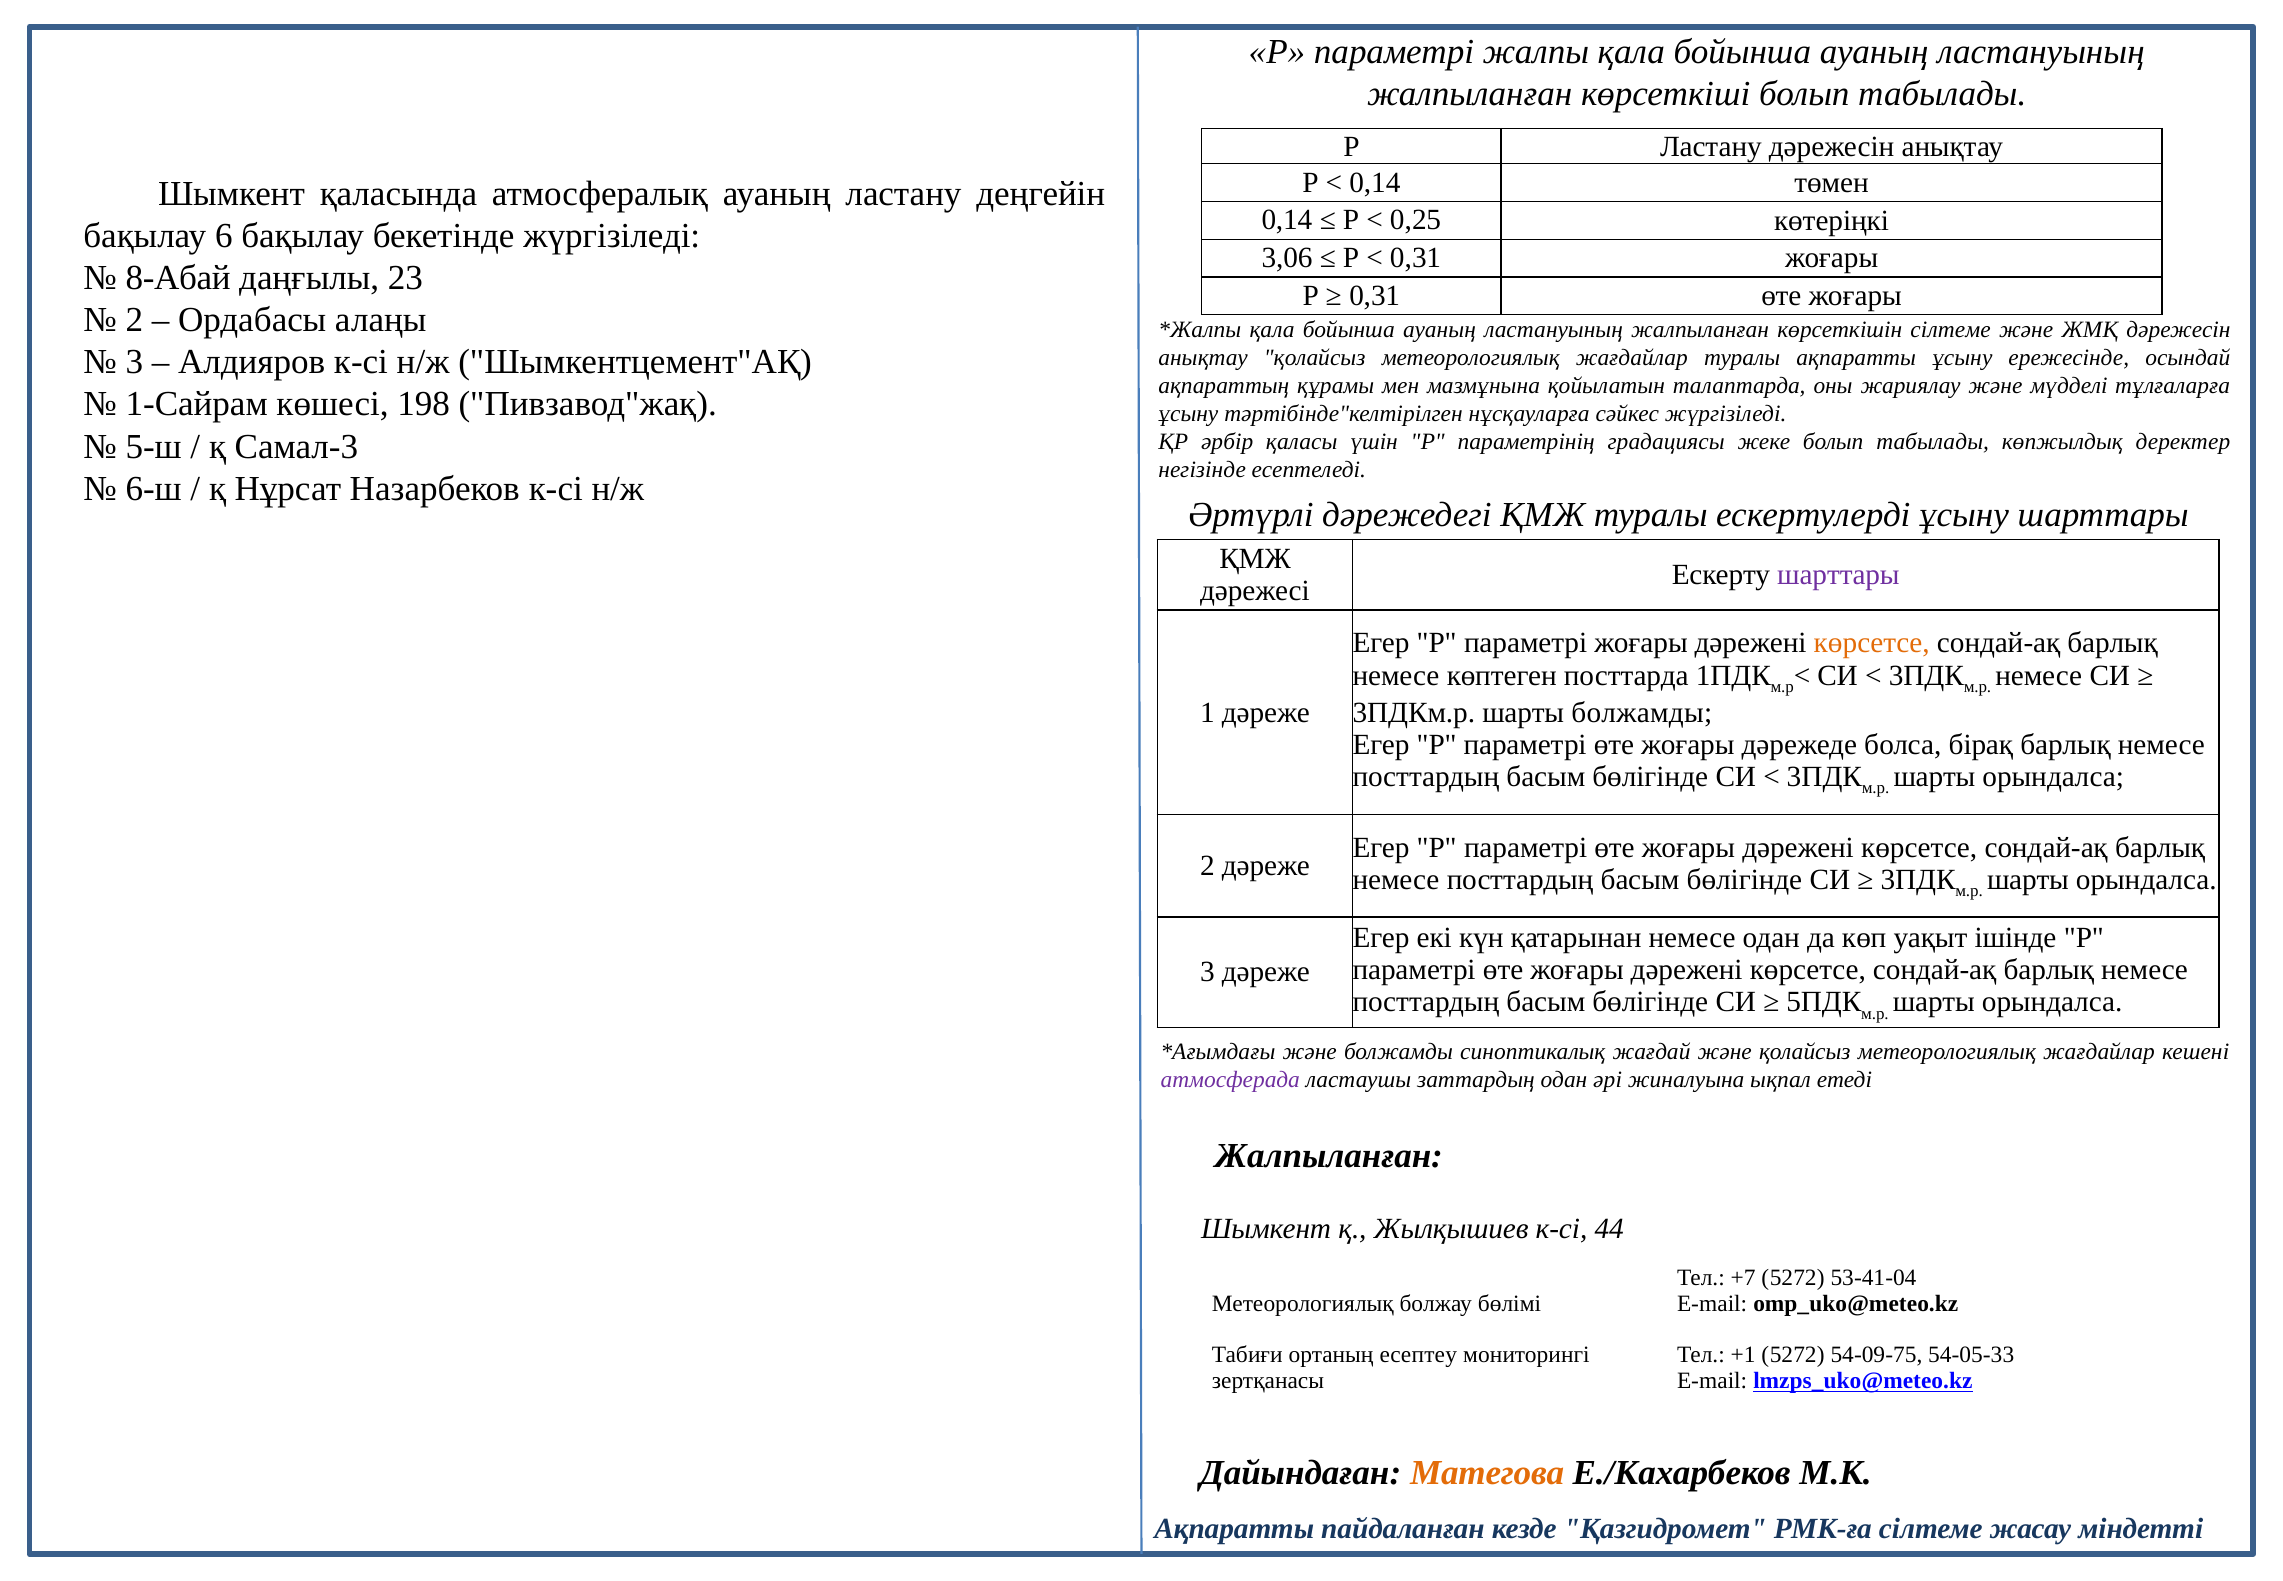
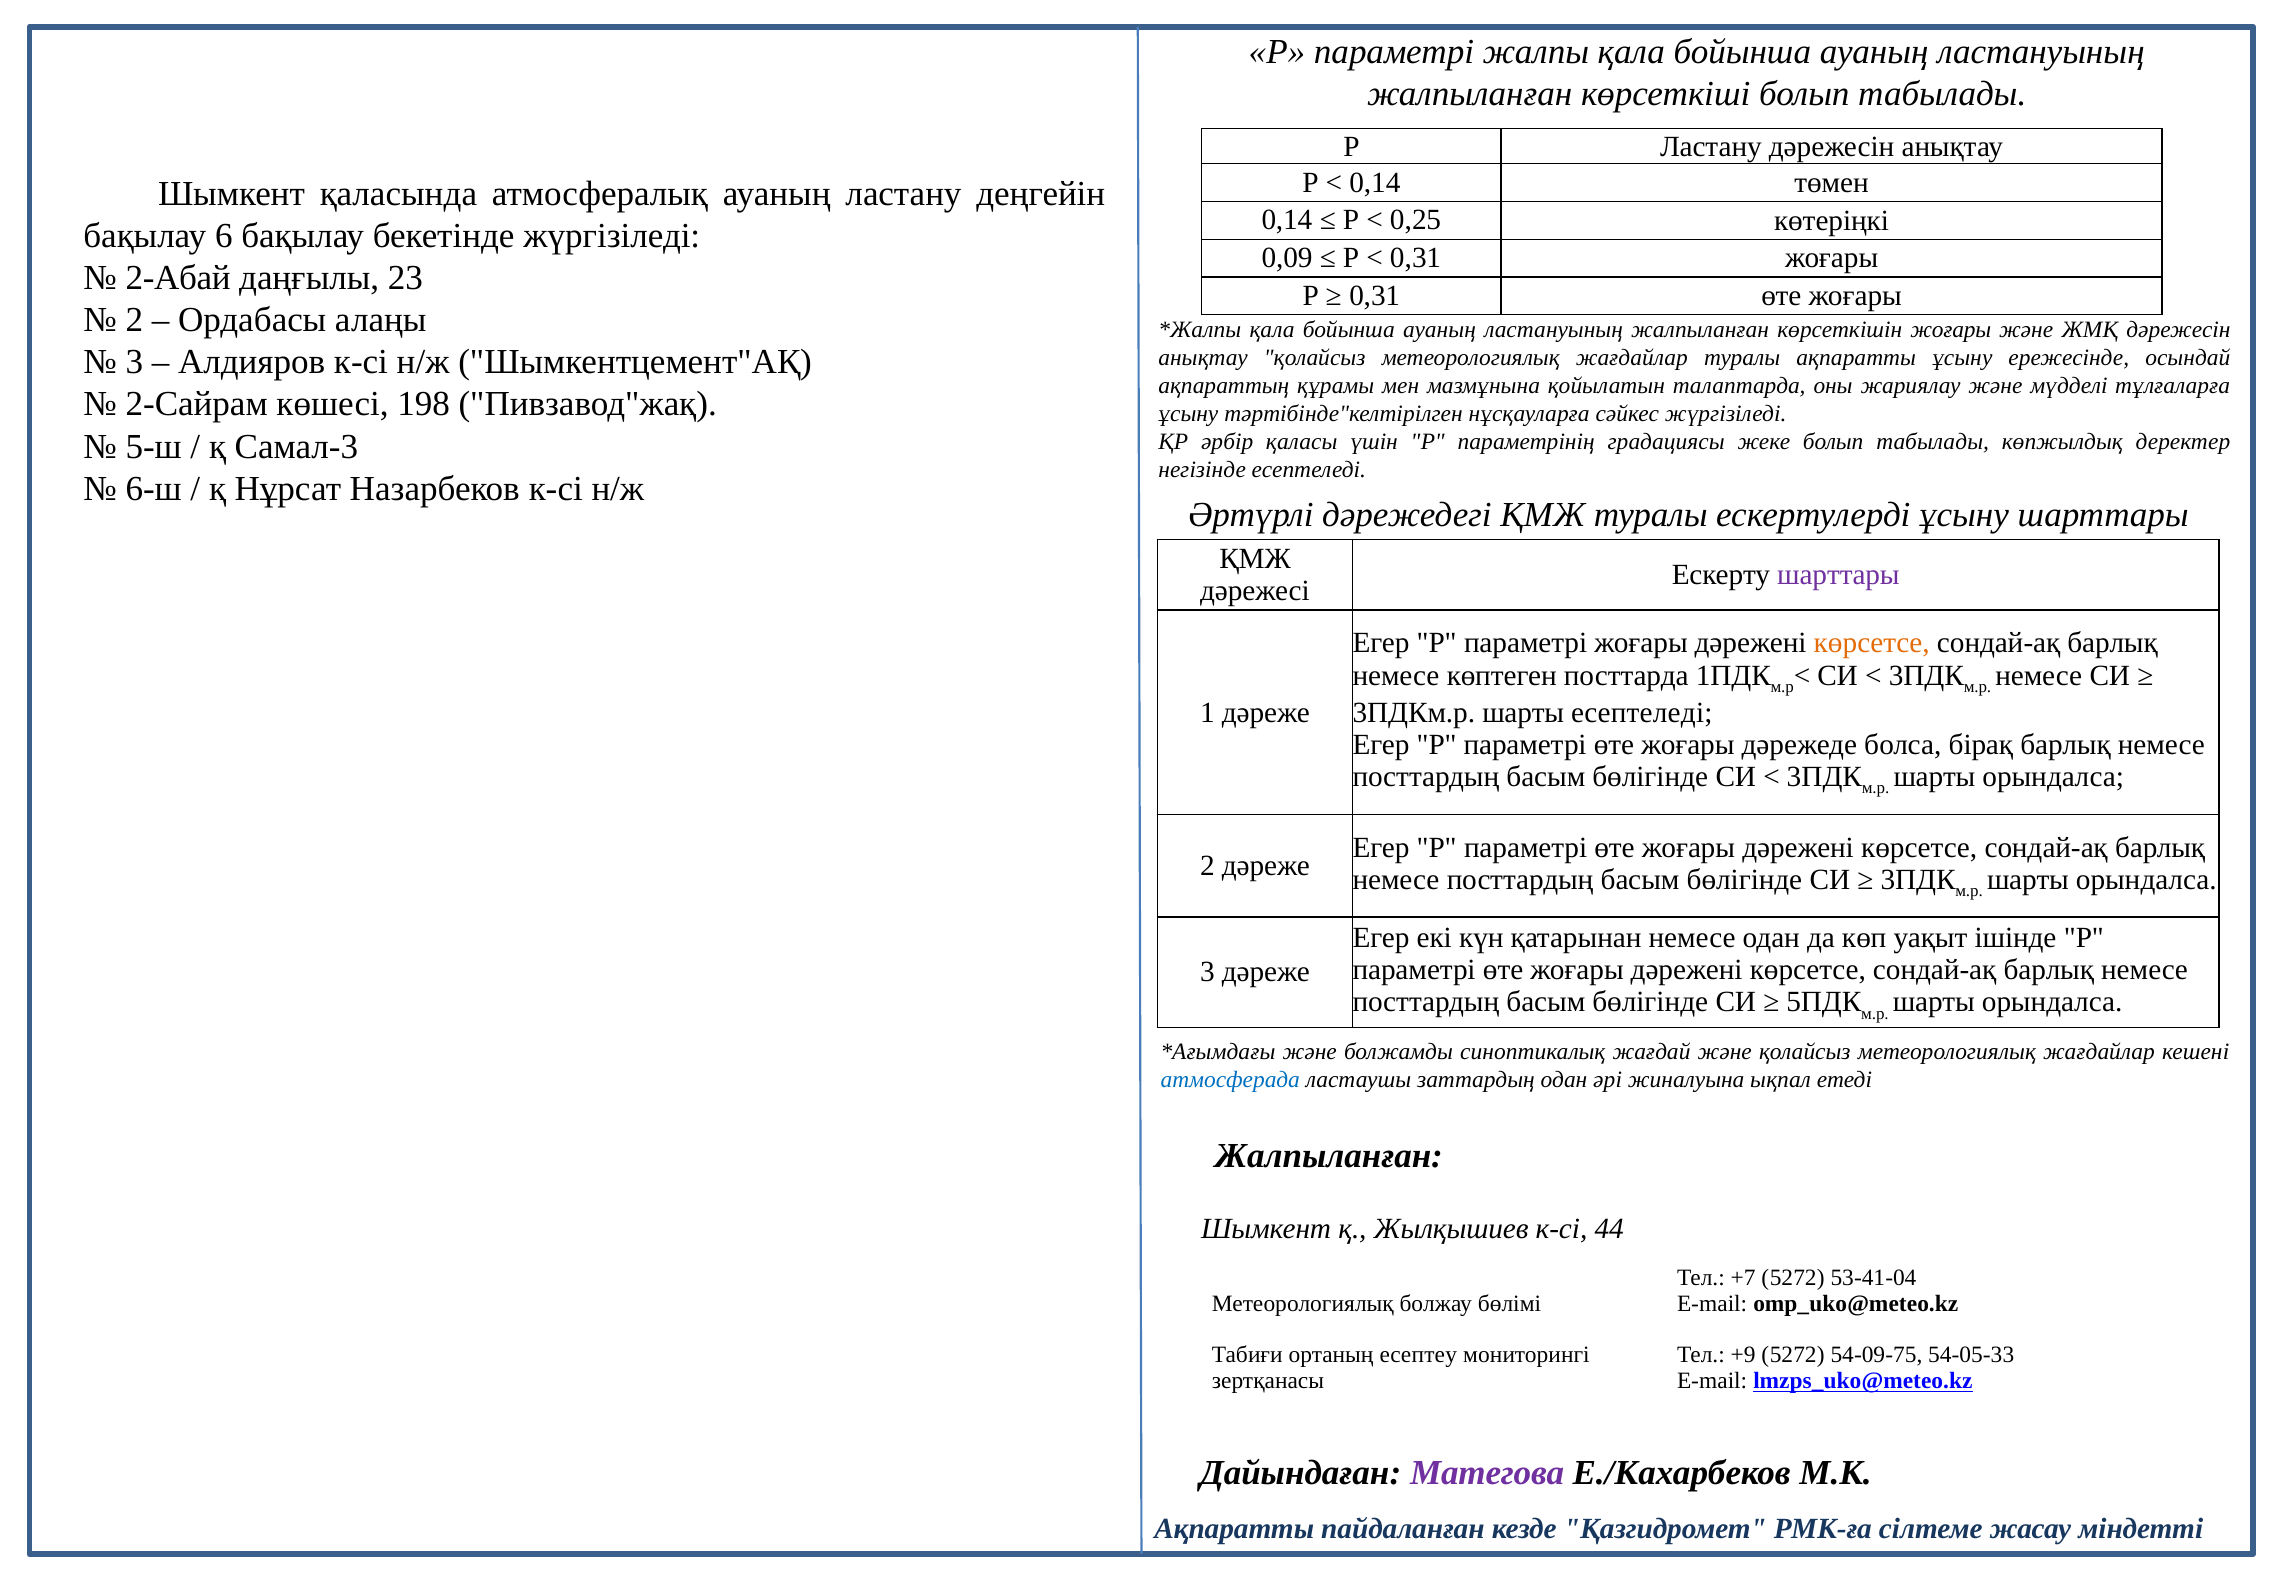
3,06: 3,06 -> 0,09 (1287, 258)
8-Абай: 8-Абай -> 2-Абай (178, 278)
көрсеткішін сілтеме: сілтеме -> жоғары (1951, 330)
1-Сайрам: 1-Сайрам -> 2-Сайрам (197, 404)
шарты болжамды: болжамды -> есептеледі (1642, 712)
атмосферада colour: purple -> blue (1230, 1080)
+1: +1 -> +9 (1743, 1355)
Матегова colour: orange -> purple (1487, 1472)
